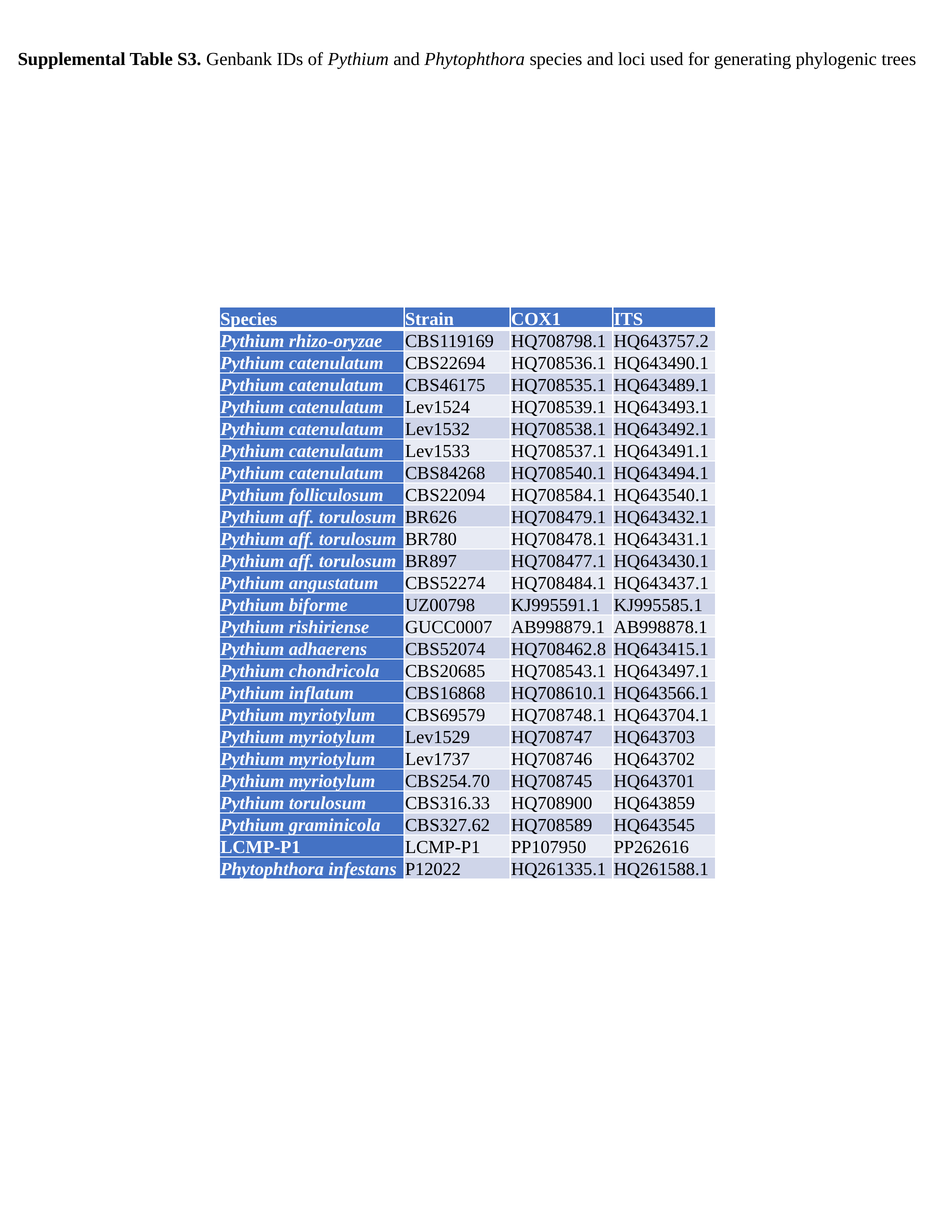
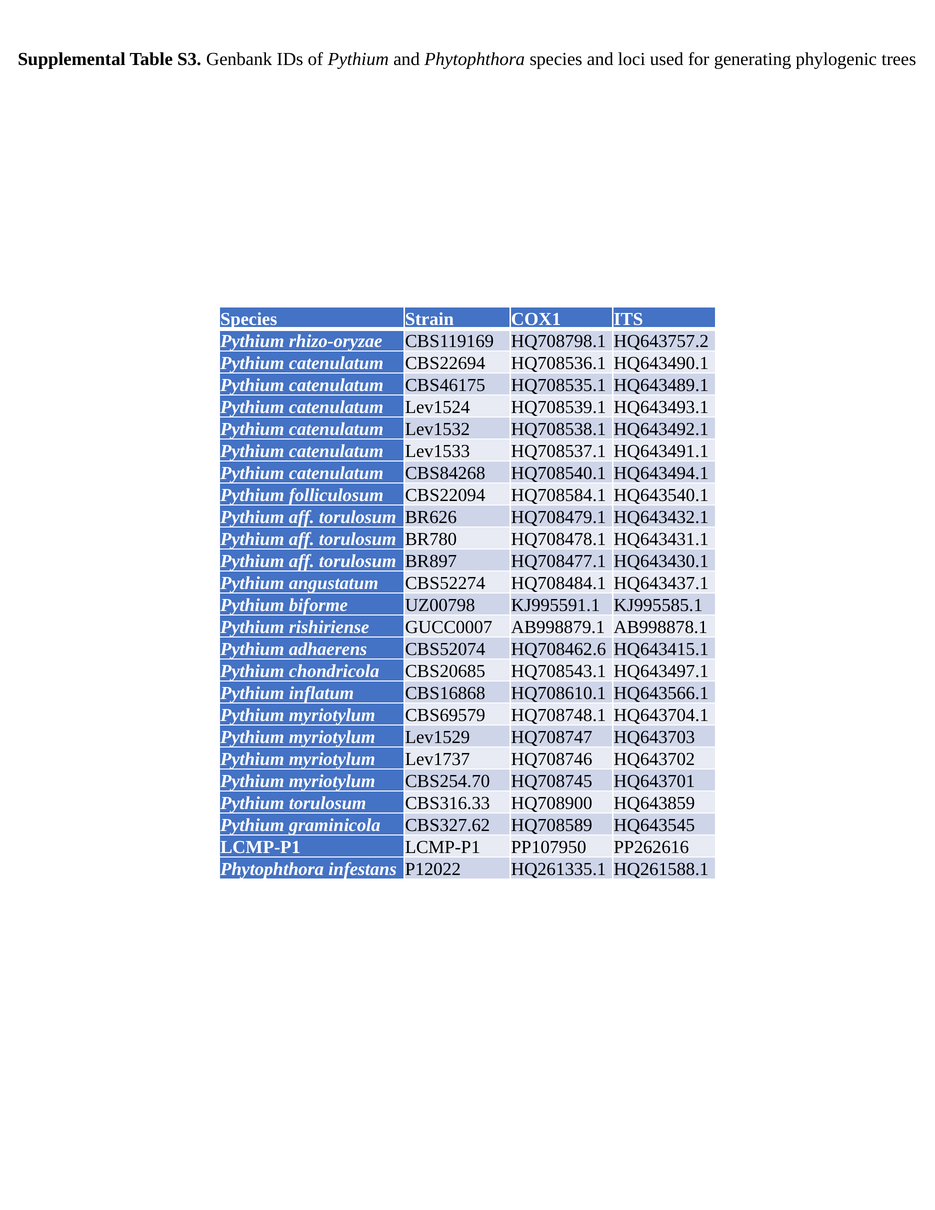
HQ708462.8: HQ708462.8 -> HQ708462.6 (559, 649)
